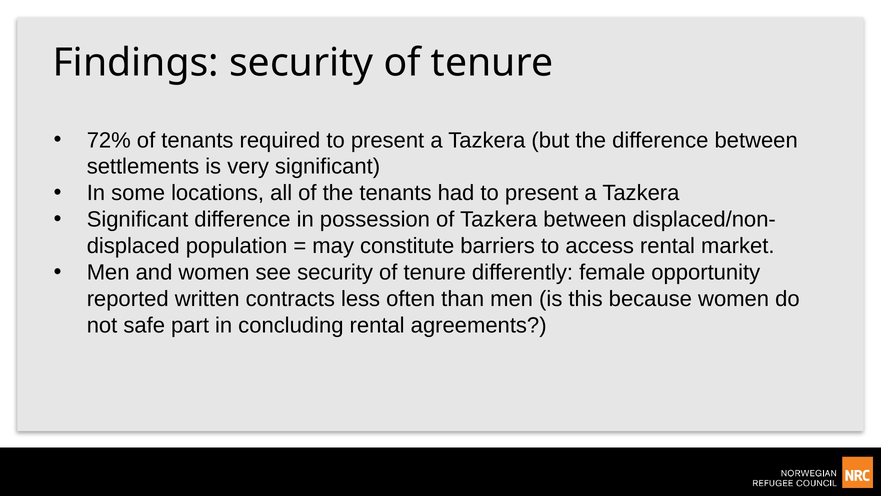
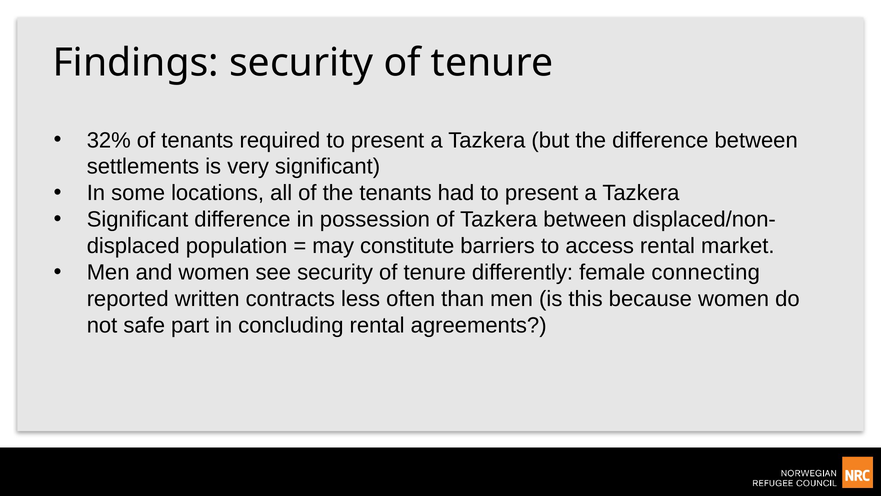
72%: 72% -> 32% (109, 140)
opportunity: opportunity -> connecting (706, 272)
